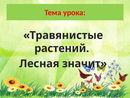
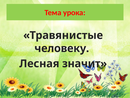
растений: растений -> человеку (62, 48)
